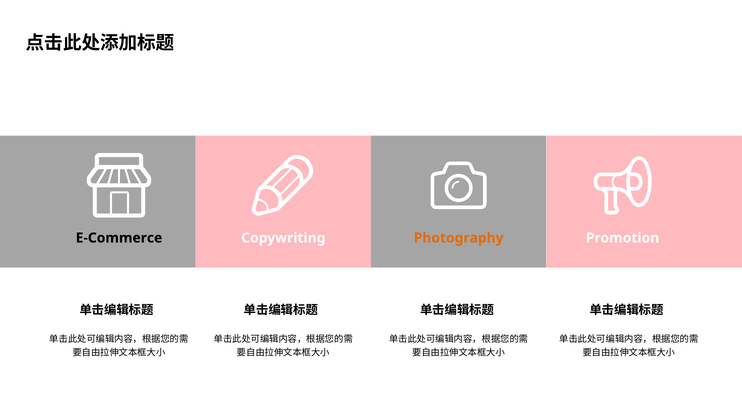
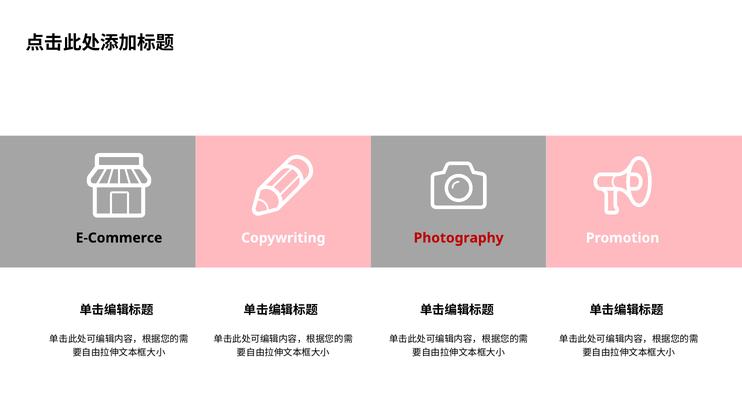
Photography colour: orange -> red (459, 238)
